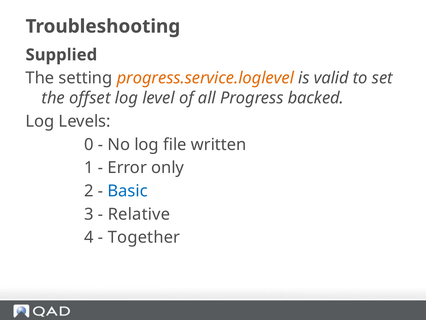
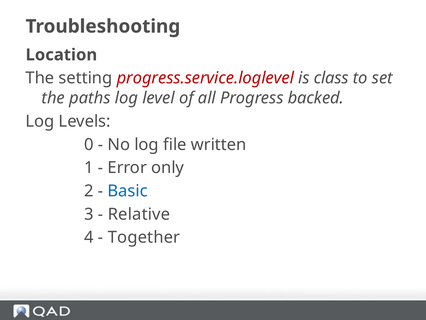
Supplied: Supplied -> Location (61, 55)
progress.service.loglevel colour: orange -> red (205, 78)
valid: valid -> class (331, 78)
offset: offset -> paths (90, 98)
